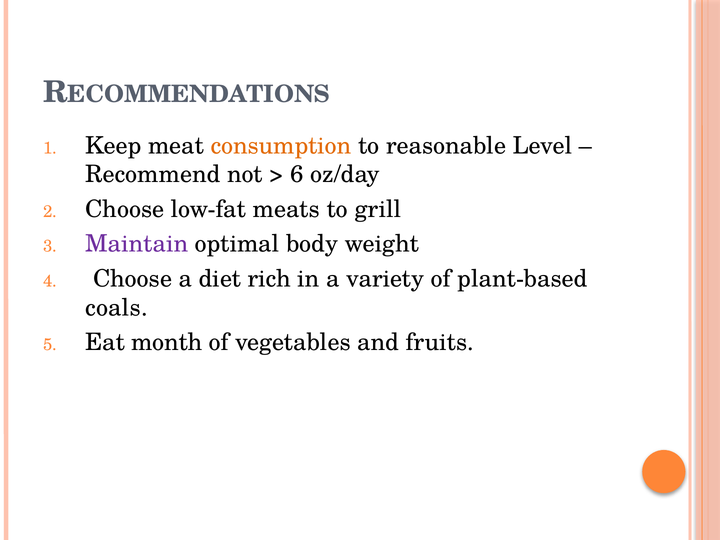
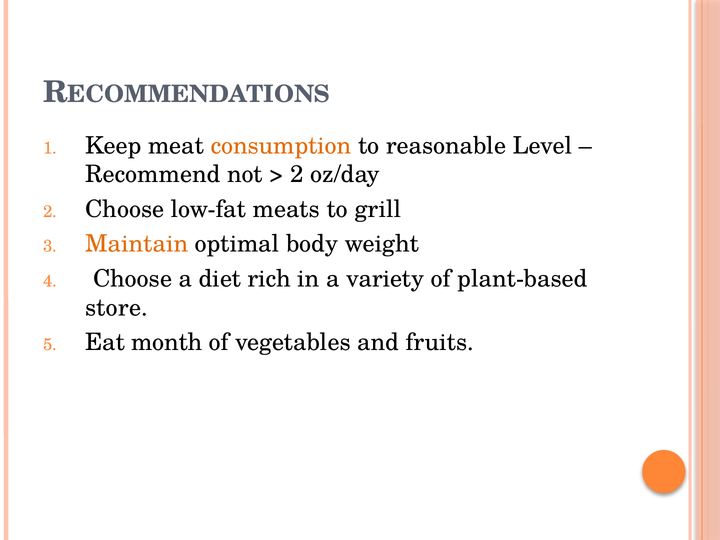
6: 6 -> 2 (297, 174)
Maintain colour: purple -> orange (137, 244)
coals: coals -> store (117, 308)
